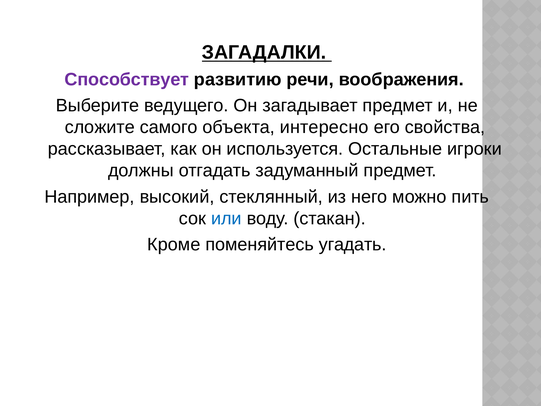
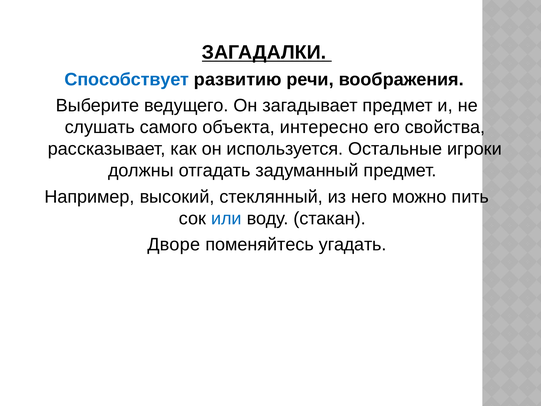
Способствует colour: purple -> blue (127, 79)
сложите: сложите -> слушать (100, 127)
Кроме: Кроме -> Дворе (174, 244)
